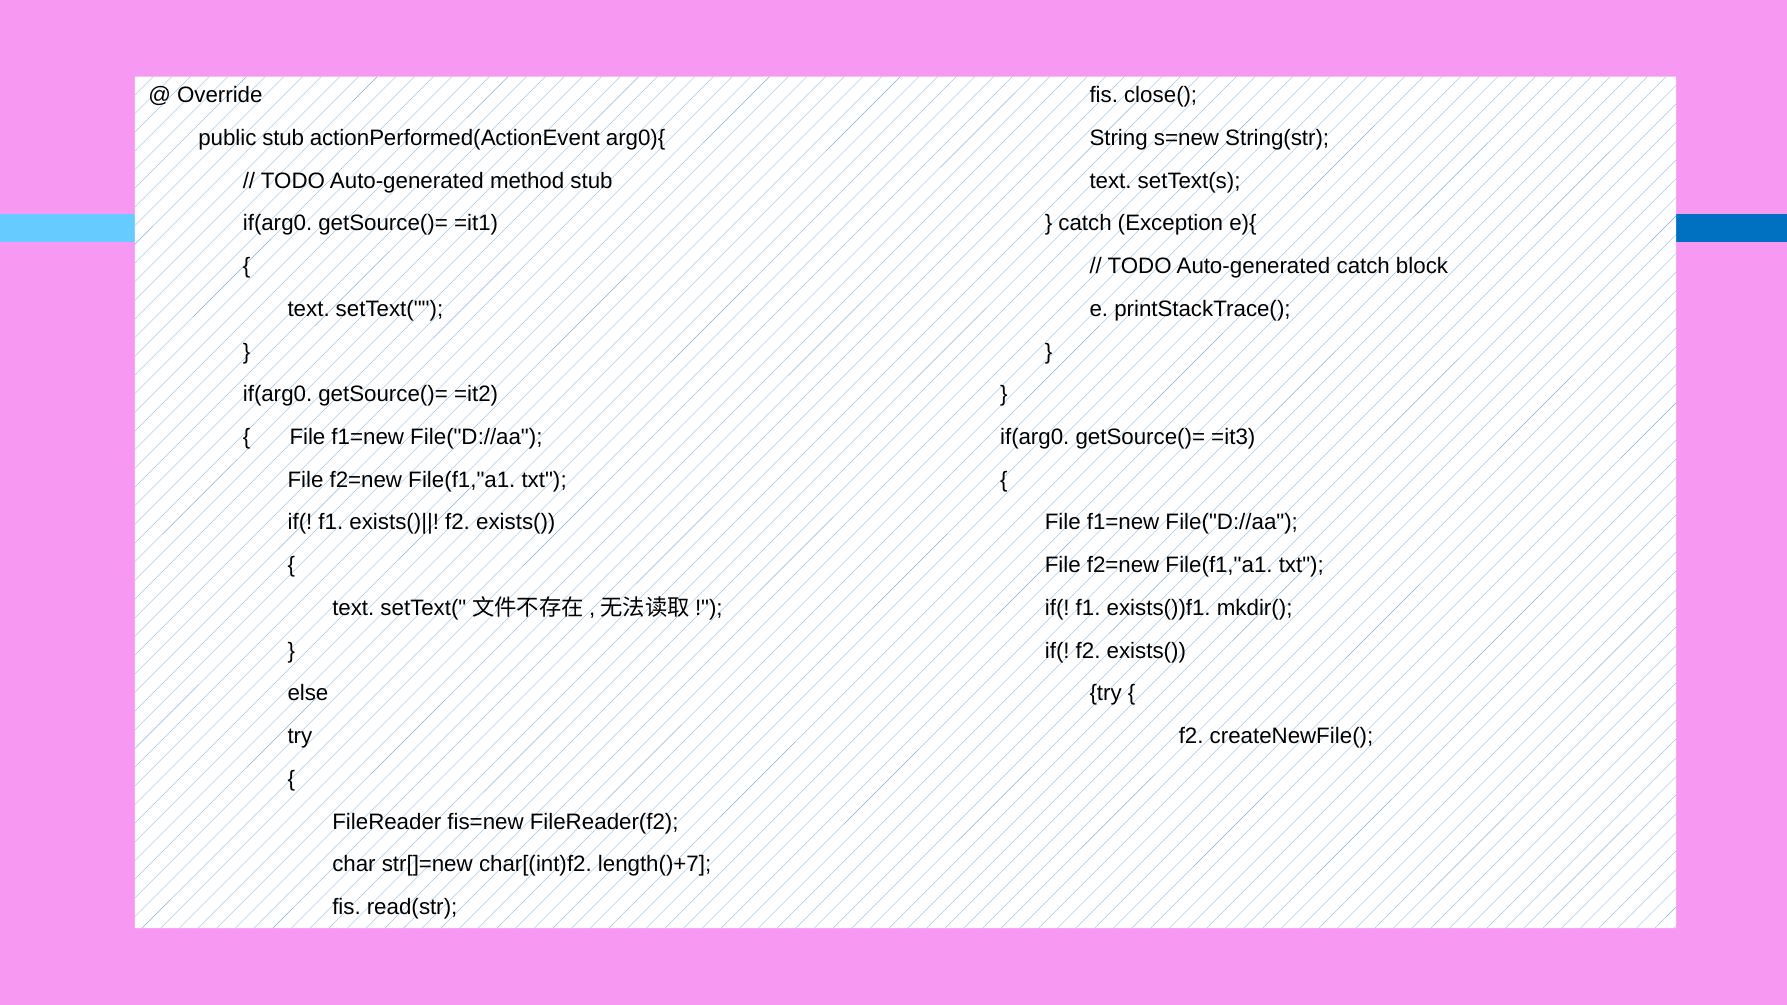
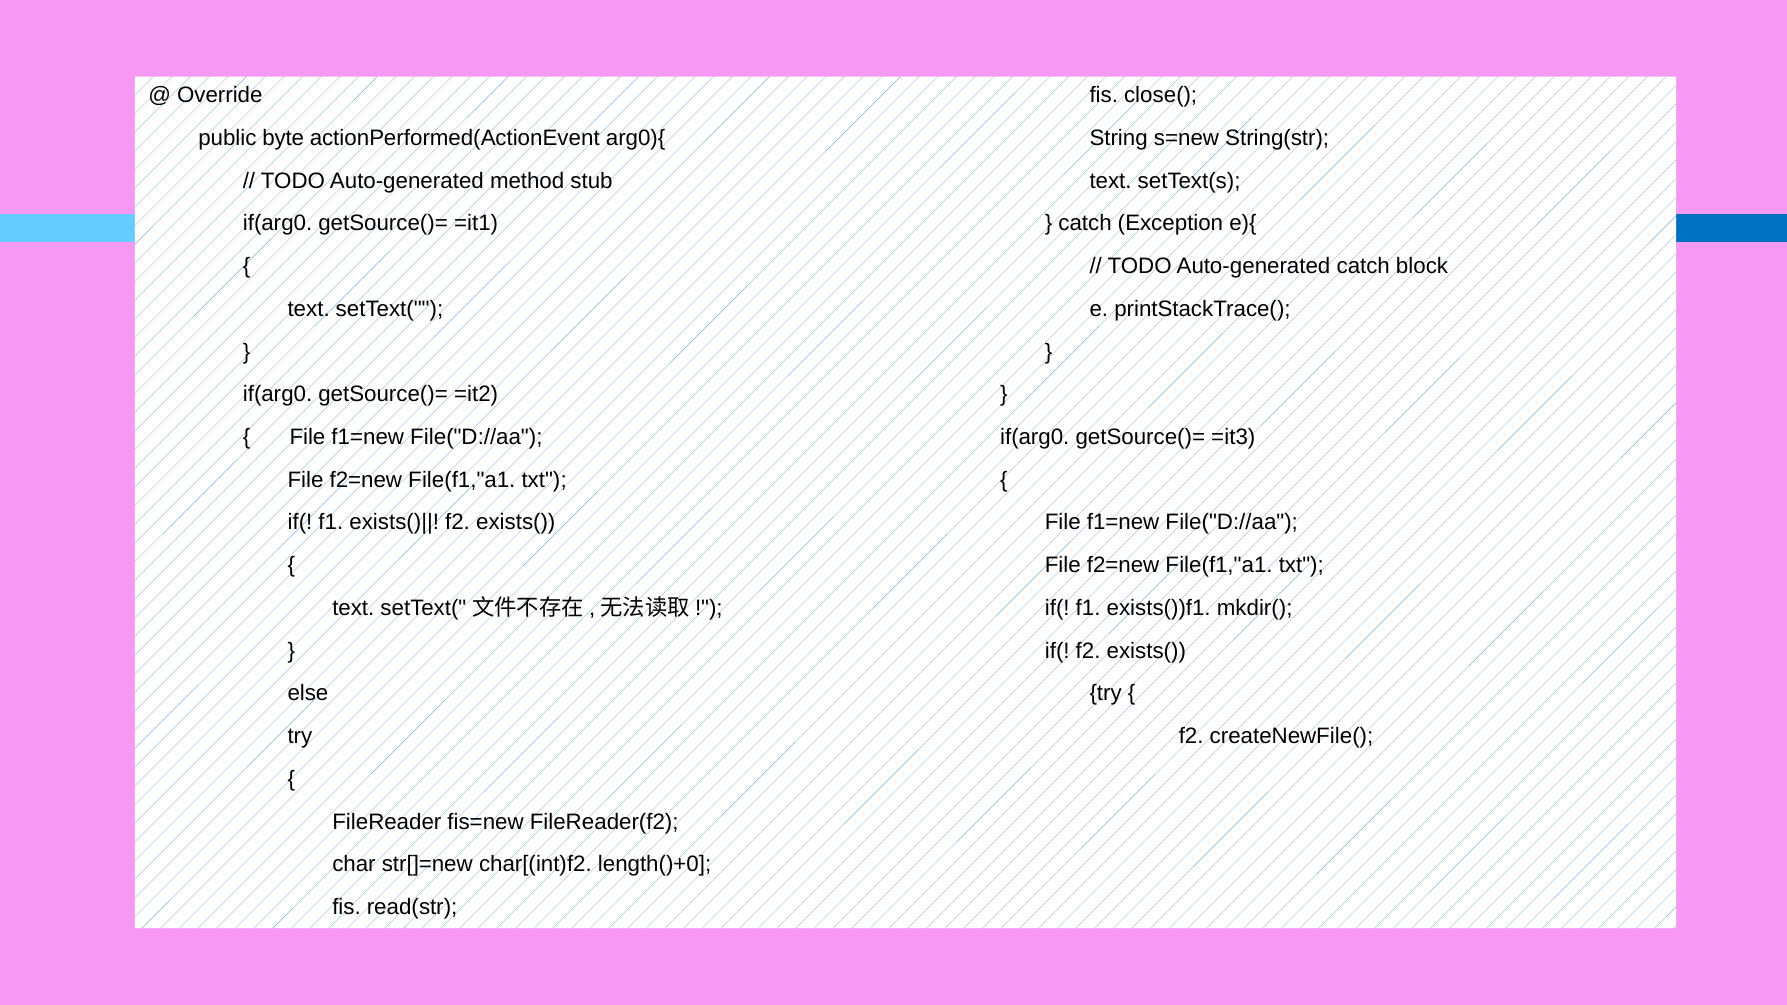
public stub: stub -> byte (283, 138)
length()+7: length()+7 -> length()+0 (655, 865)
